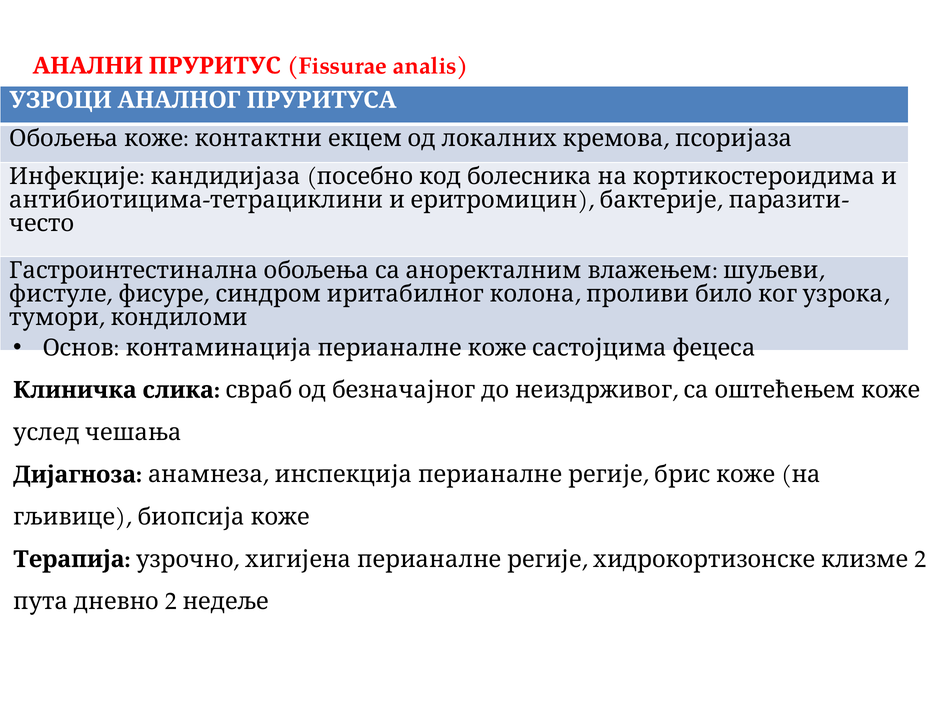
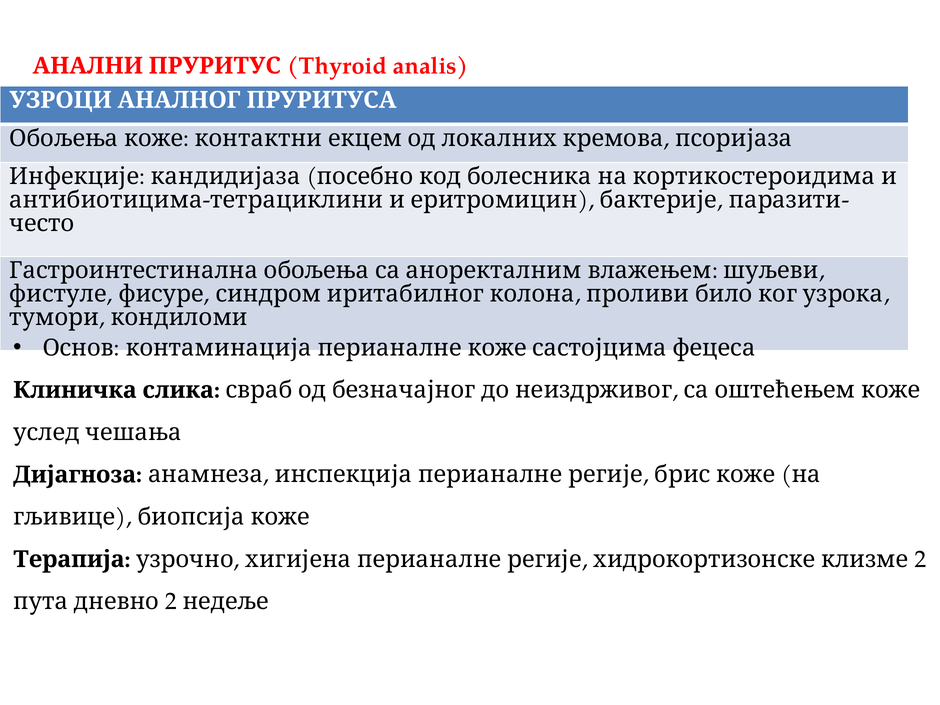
Fissurae: Fissurae -> Thyroid (337, 66)
